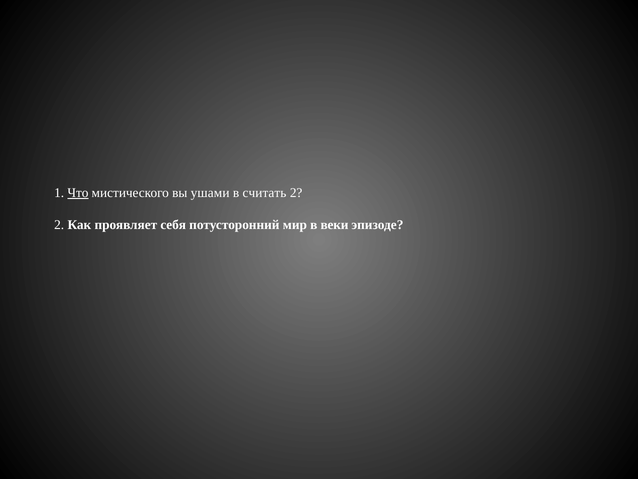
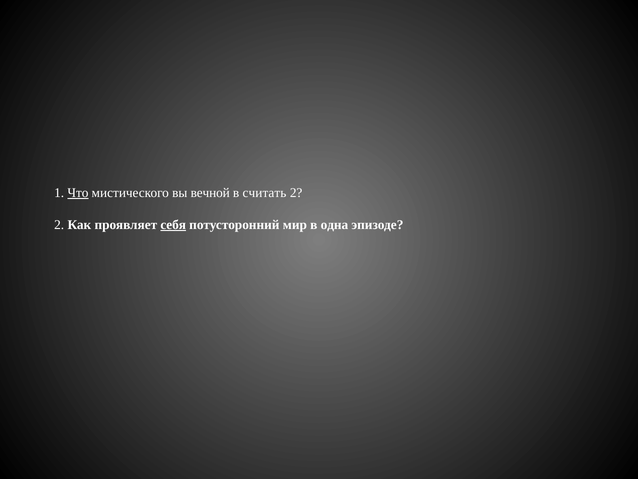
ушами: ушами -> вечной (210, 193)
себя underline: none -> present (173, 225)
веки: веки -> одна (334, 225)
